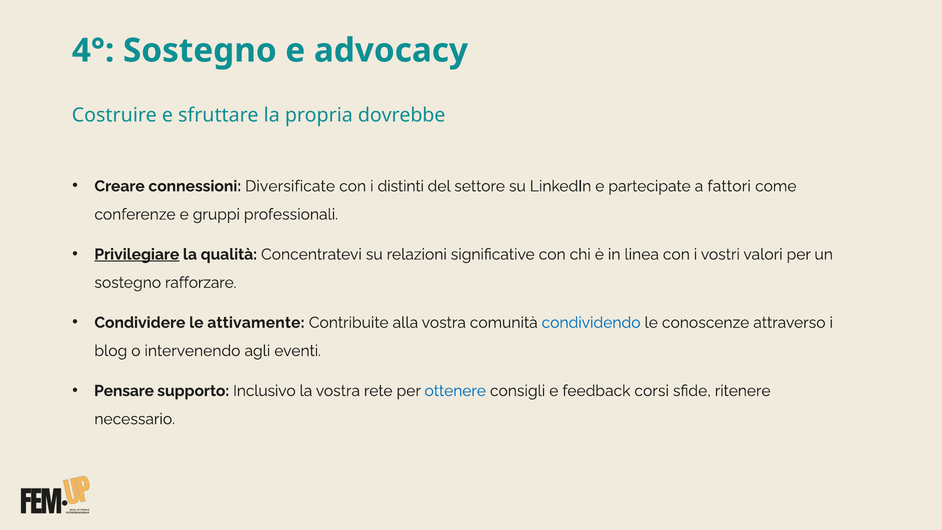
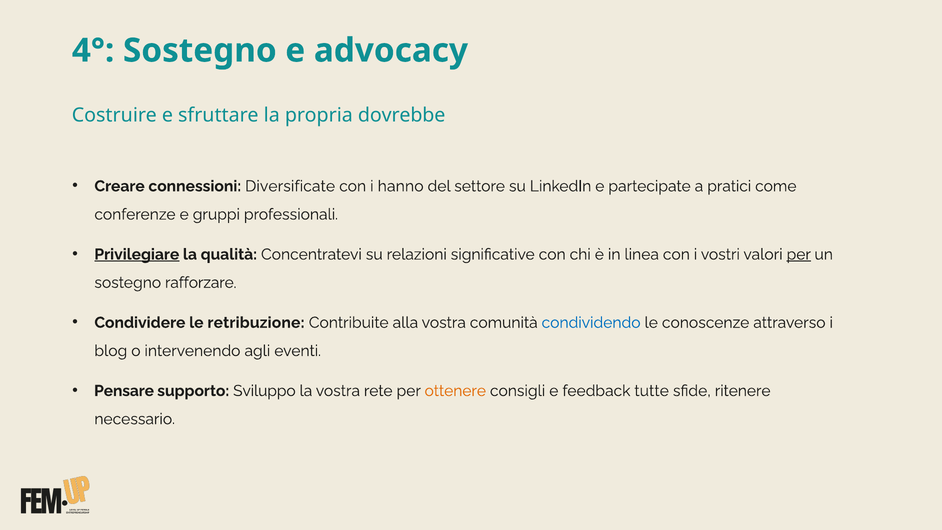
distinti: distinti -> hanno (401, 186)
fattori: fattori -> pratici (729, 186)
per underline: none -> present (799, 254)
attivamente: attivamente -> retribuzione (256, 323)
Inclusivo: Inclusivo -> Sviluppo (264, 391)
ottenere colour: blue -> orange (455, 391)
corsi: corsi -> tutte (652, 391)
